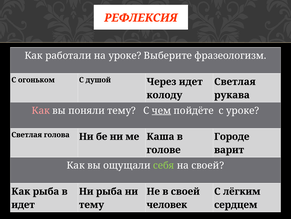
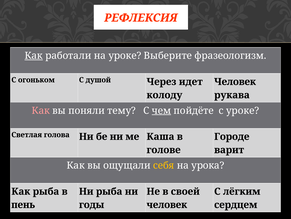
Как underline: none -> present (34, 56)
Светлая: Светлая -> Человек (235, 81)
себя colour: light green -> yellow (164, 165)
на своей: своей -> урока (208, 165)
идет: идет -> пень (23, 204)
тему: тему -> годы (92, 204)
